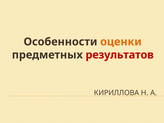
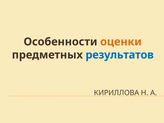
результатов colour: red -> blue (120, 55)
